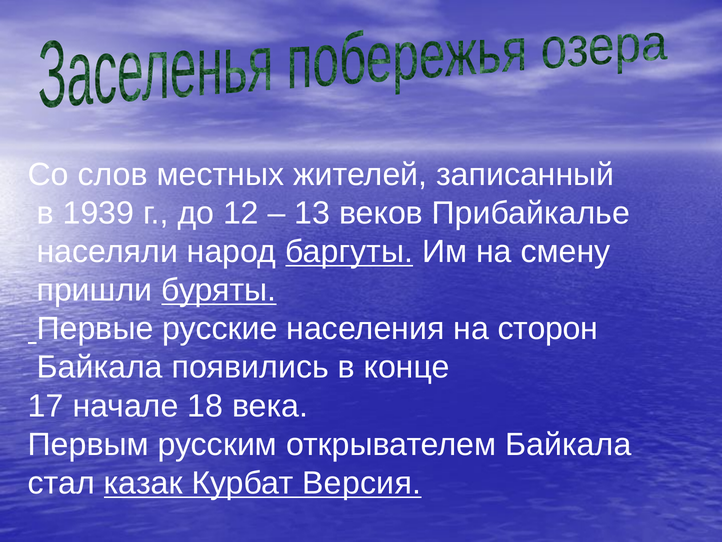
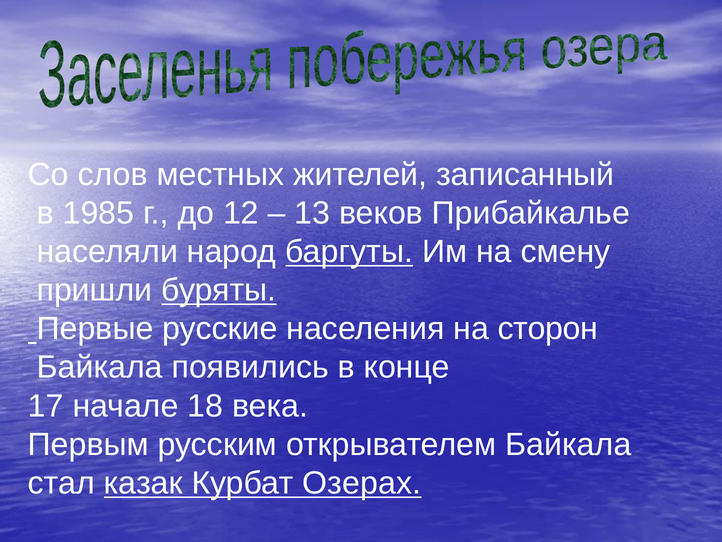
1939: 1939 -> 1985 (98, 213)
Версия: Версия -> Озерах (362, 483)
